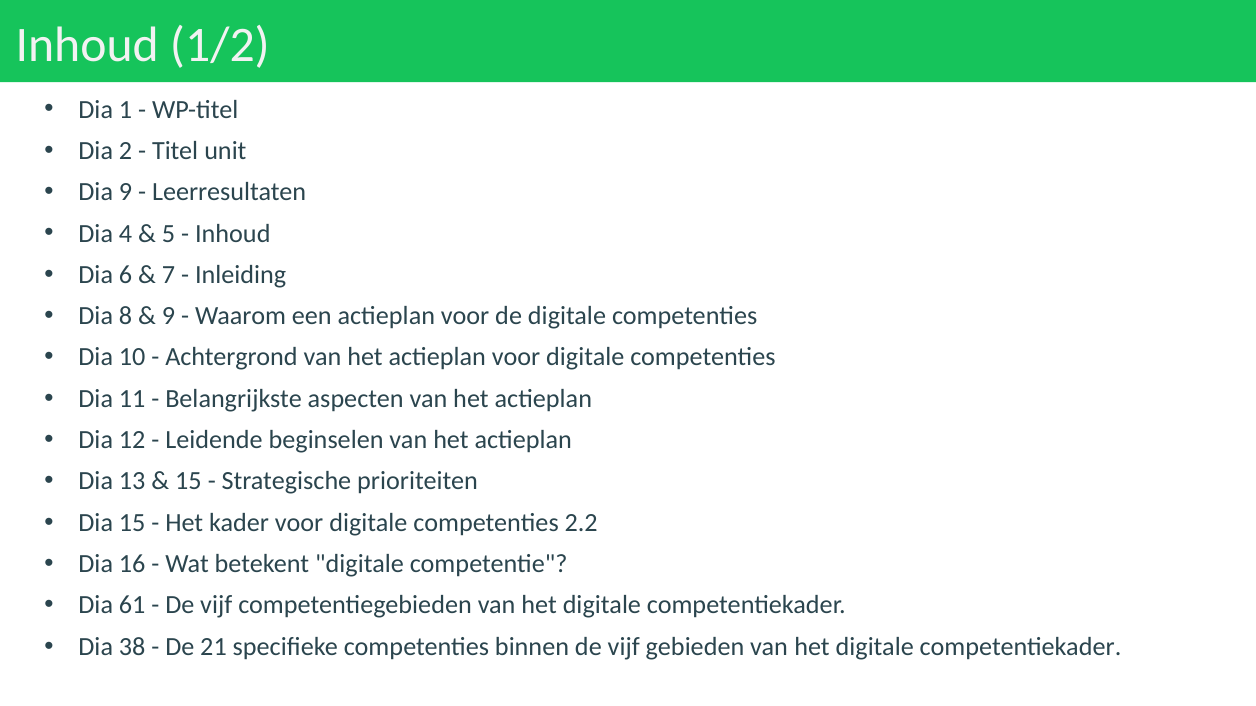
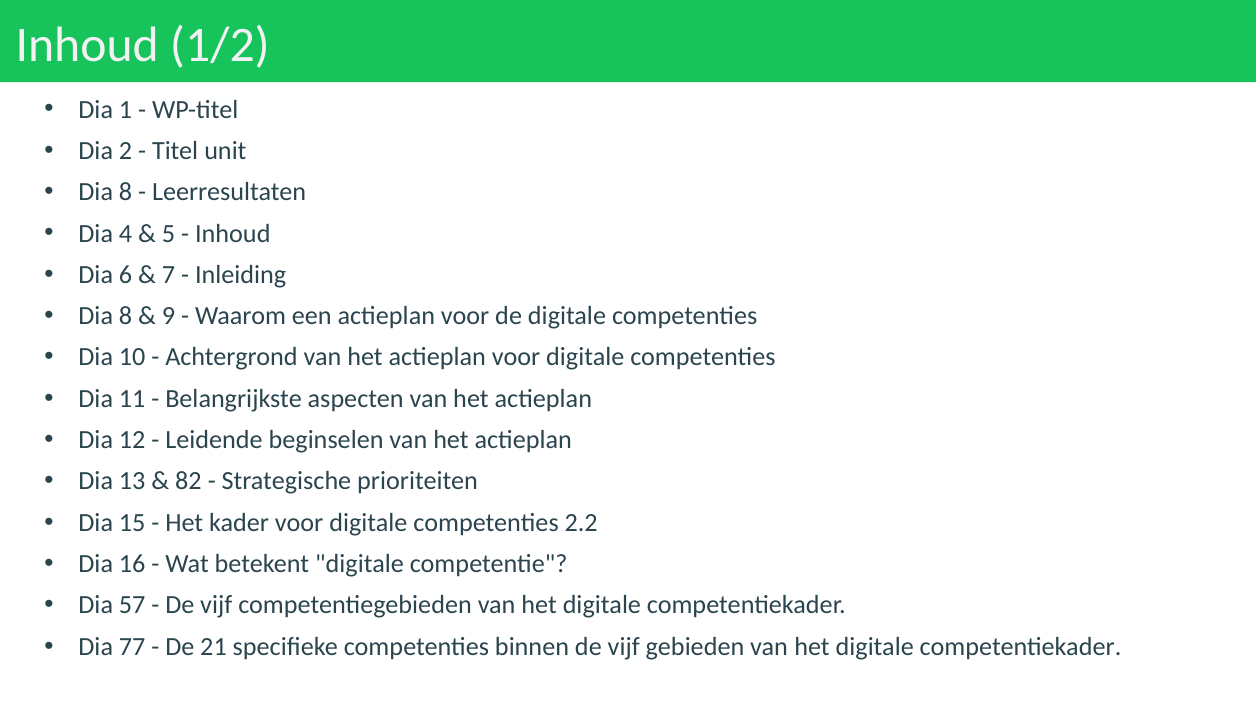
9: 9 -> 8 (125, 192)
15: 15 -> 82 (188, 482)
61: 61 -> 57 (132, 606)
38: 38 -> 77 (132, 647)
